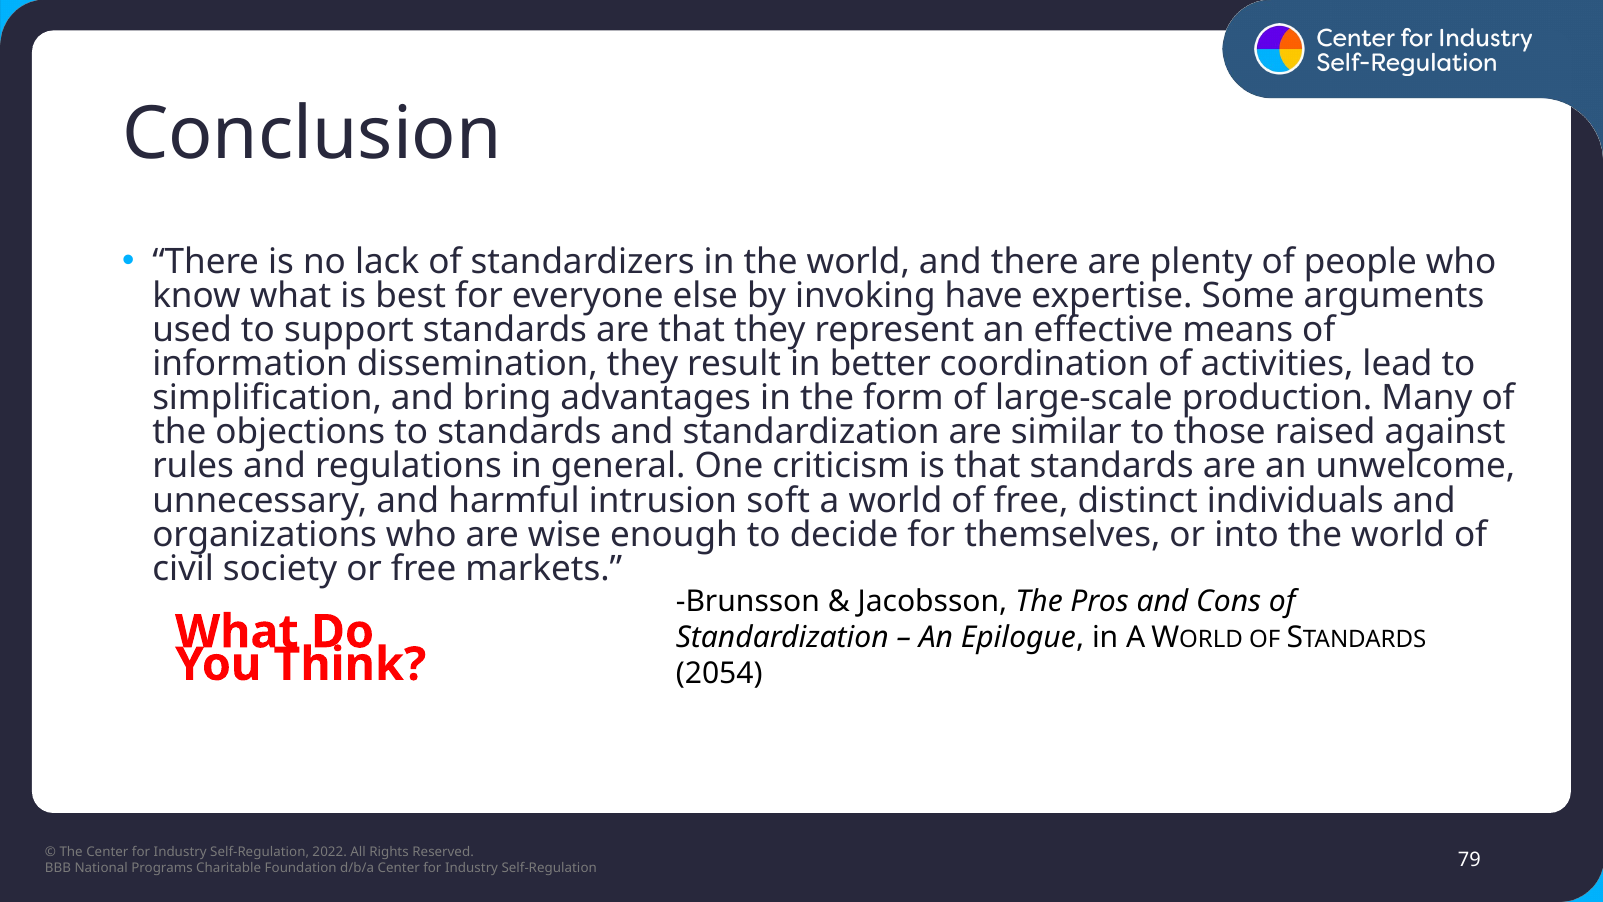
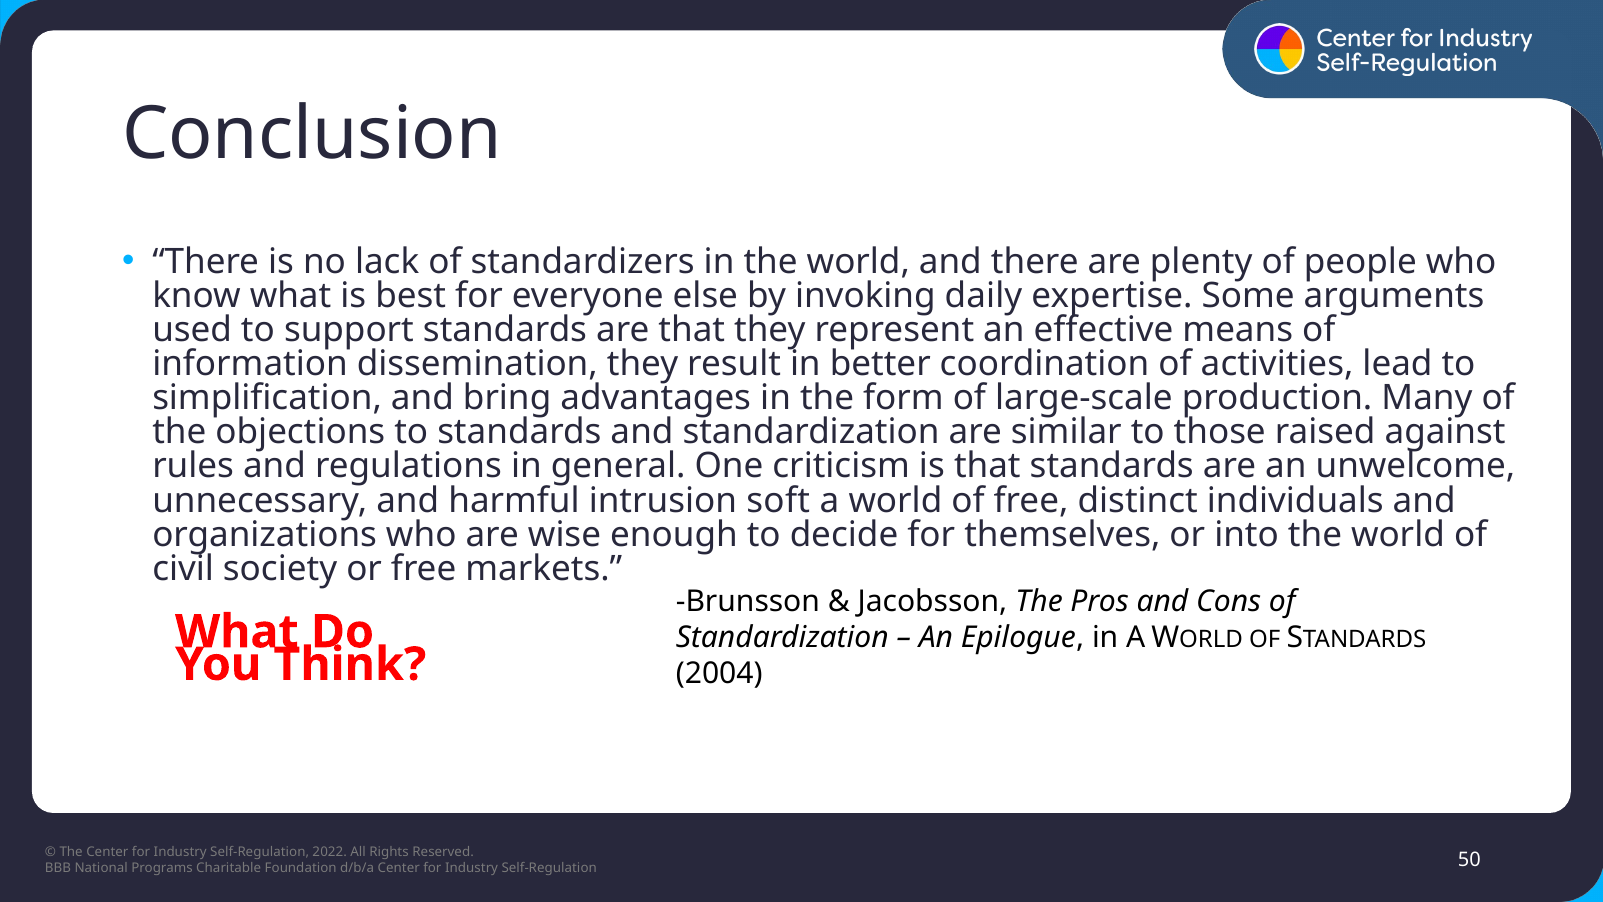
have: have -> daily (983, 296)
2054: 2054 -> 2004 (719, 674)
79: 79 -> 50 (1469, 859)
